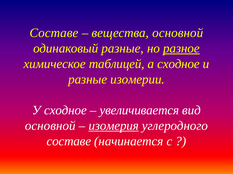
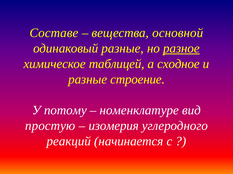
изомерии: изомерии -> строение (138, 80)
У сходное: сходное -> потому (65, 111)
увеличивается: увеличивается -> номенклатуре (139, 111)
основной: основной -> простую (50, 126)
изомерия underline: present -> none (114, 126)
составе: составе -> реакций (69, 142)
